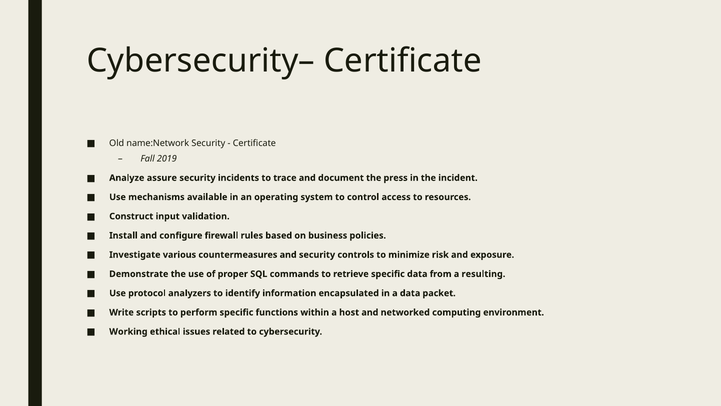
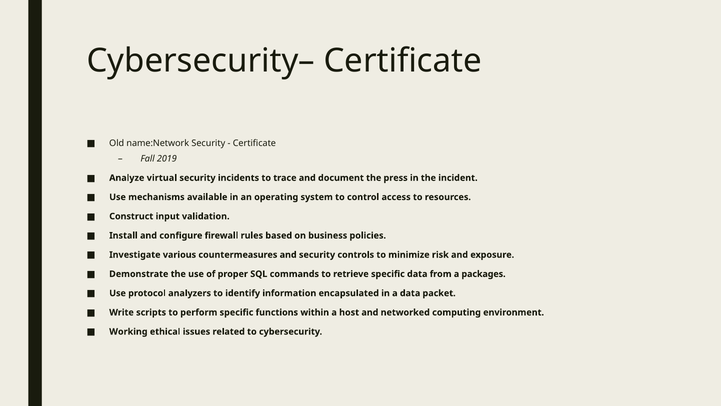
assure: assure -> virtual (162, 178)
resulting: resulting -> packages (484, 274)
